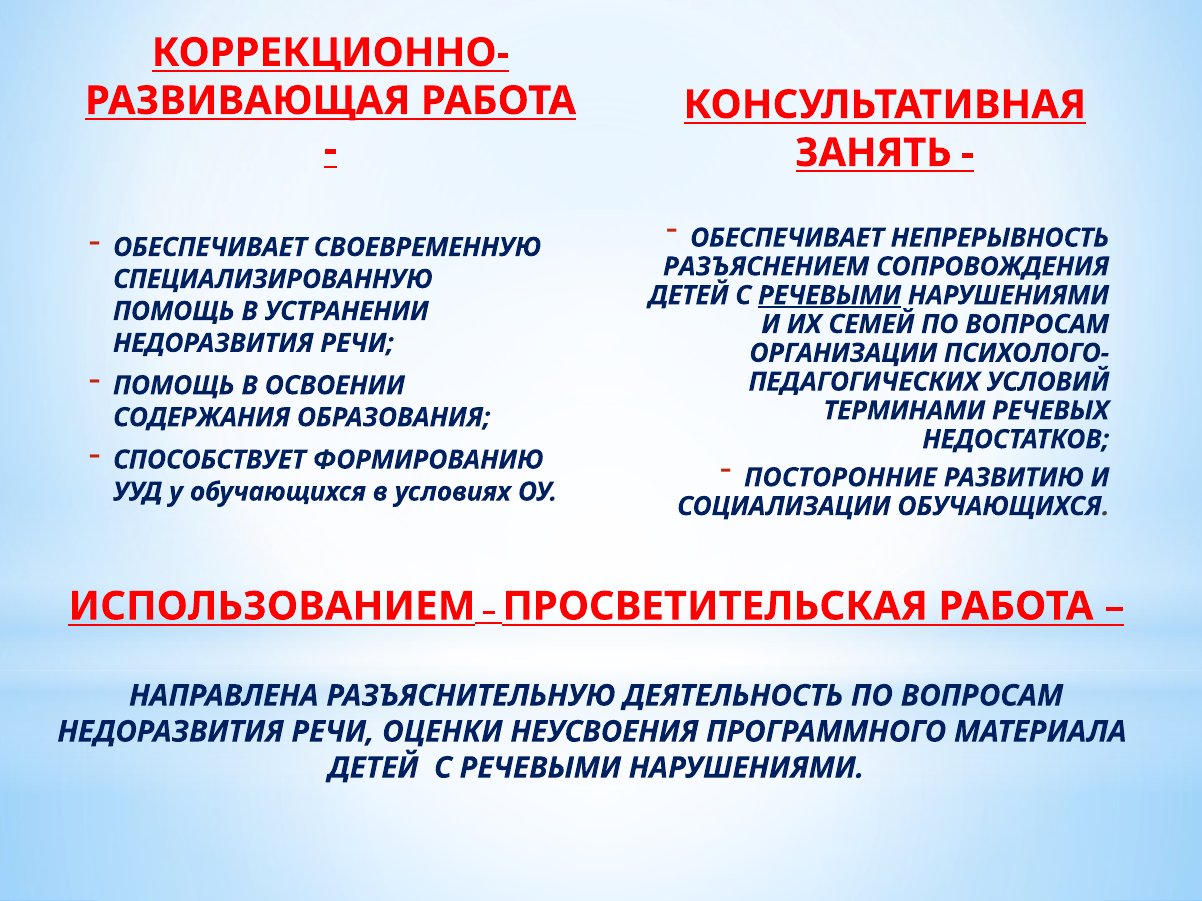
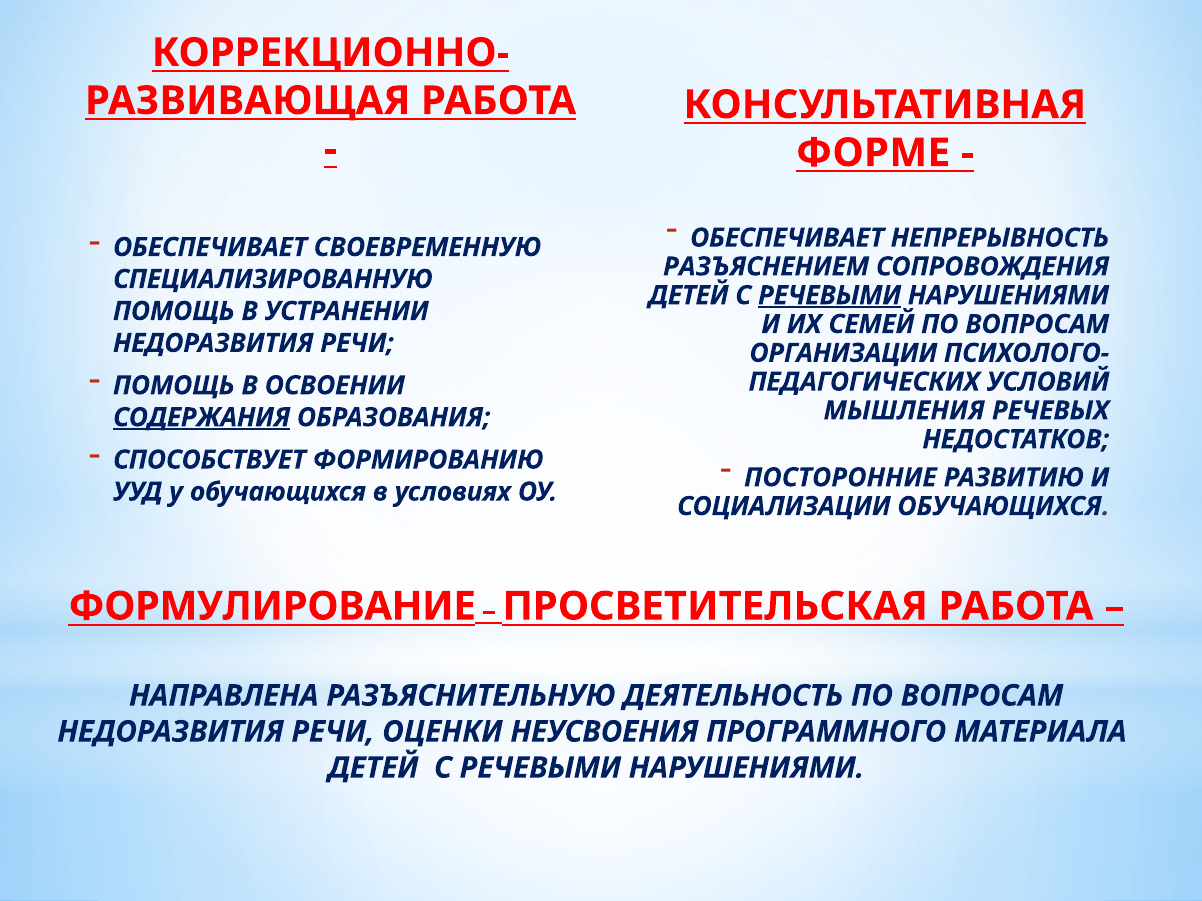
ЗАНЯТЬ: ЗАНЯТЬ -> ФОРМЕ (873, 153)
ТЕРМИНАМИ: ТЕРМИНАМИ -> МЫШЛЕНИЯ (904, 411)
СОДЕРЖАНИЯ underline: none -> present (202, 418)
ИСПОЛЬЗОВАНИЕМ: ИСПОЛЬЗОВАНИЕМ -> ФОРМУЛИРОВАНИЕ (272, 607)
